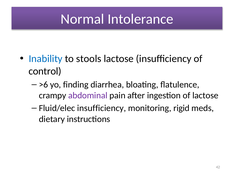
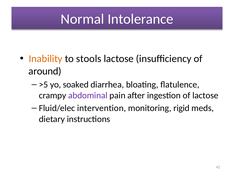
Inability colour: blue -> orange (46, 59)
control: control -> around (45, 71)
>6: >6 -> >5 (43, 85)
finding: finding -> soaked (76, 85)
Fluid/elec insufficiency: insufficiency -> intervention (102, 108)
